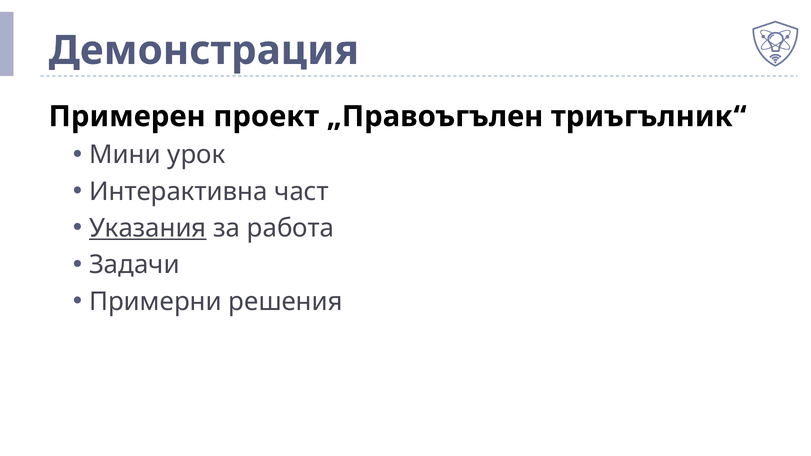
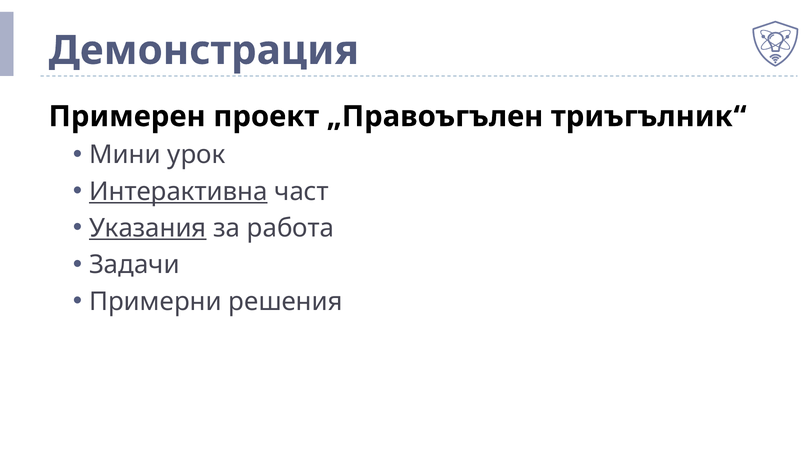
Интерактивна underline: none -> present (178, 192)
